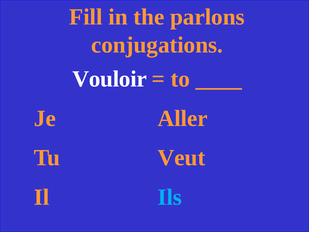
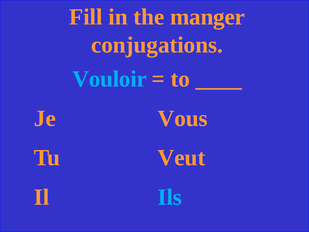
parlons: parlons -> manger (208, 17)
Vouloir colour: white -> light blue (110, 79)
Aller: Aller -> Vous (183, 118)
